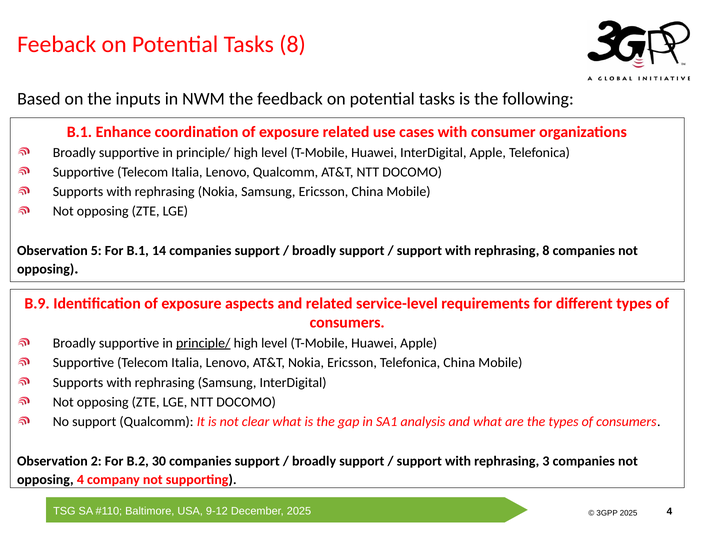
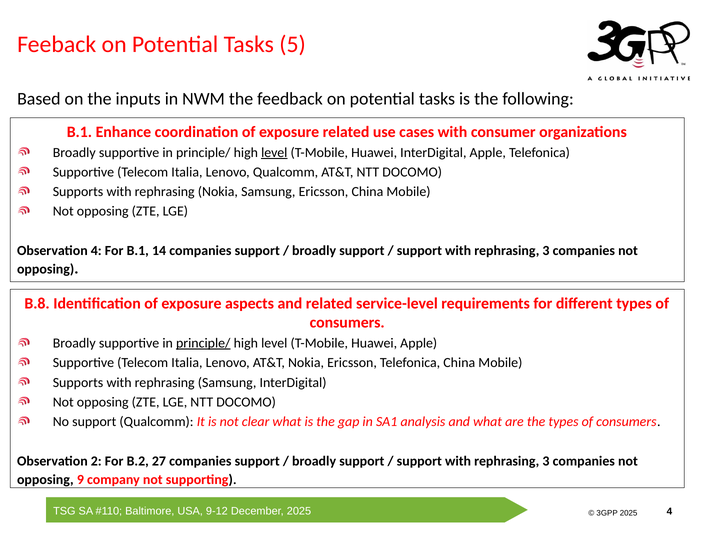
Tasks 8: 8 -> 5 (293, 44)
level underline: none -> present (274, 153)
Observation 5: 5 -> 4 (96, 251)
8: 8 -> 3 (546, 251)
B.9: B.9 -> B.8 (37, 304)
30: 30 -> 27 (159, 461)
opposing 4: 4 -> 9 (80, 480)
